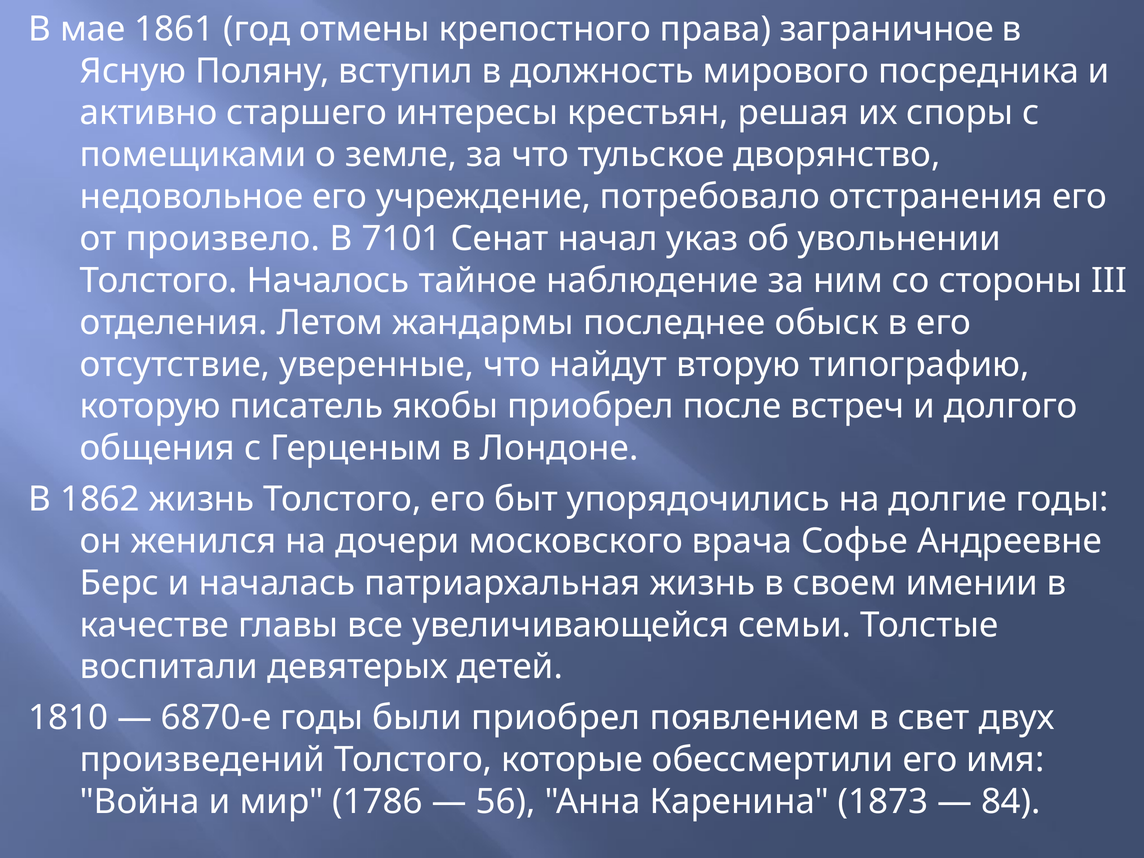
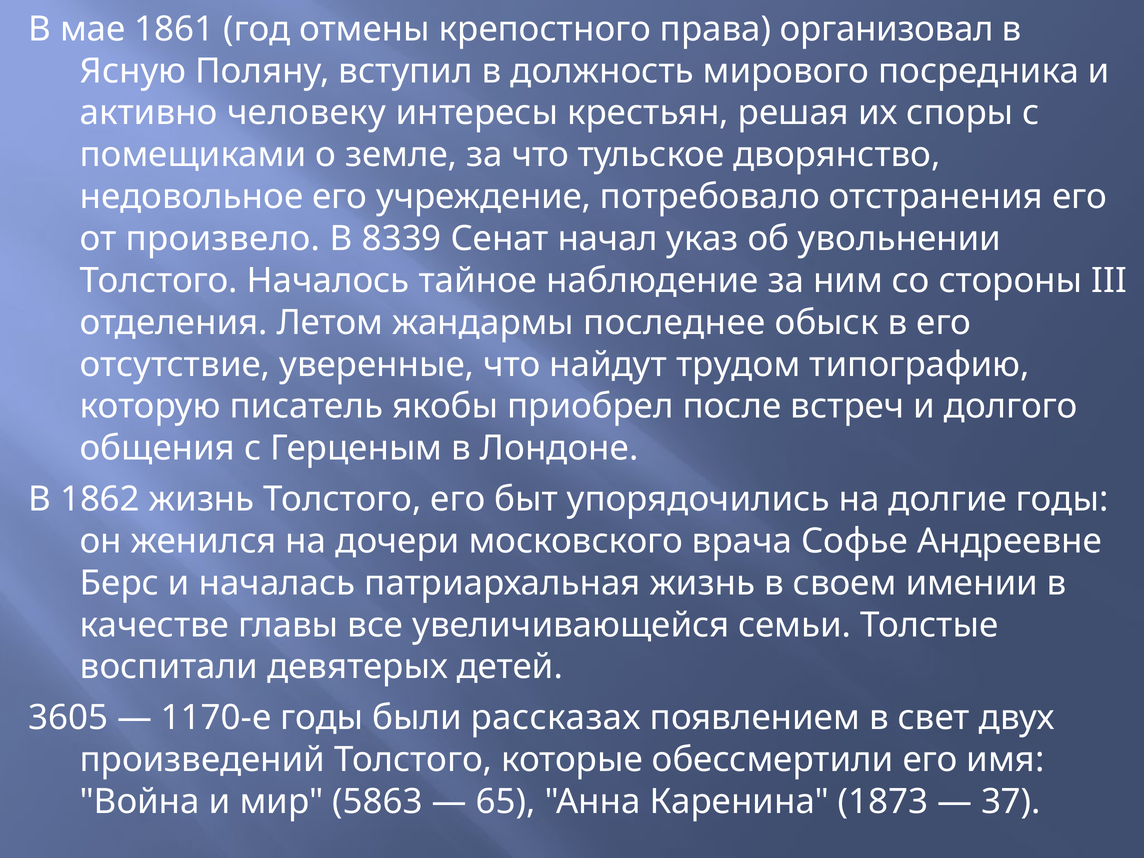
заграничное: заграничное -> организовал (887, 29)
старшего: старшего -> человеку (306, 113)
7101: 7101 -> 8339 (402, 239)
вторую: вторую -> трудом (738, 365)
1810: 1810 -> 3605 (68, 718)
6870-е: 6870-е -> 1170-е (216, 718)
были приобрел: приобрел -> рассказах (556, 718)
1786: 1786 -> 5863 (378, 802)
56: 56 -> 65 (506, 802)
84: 84 -> 37 (1011, 802)
